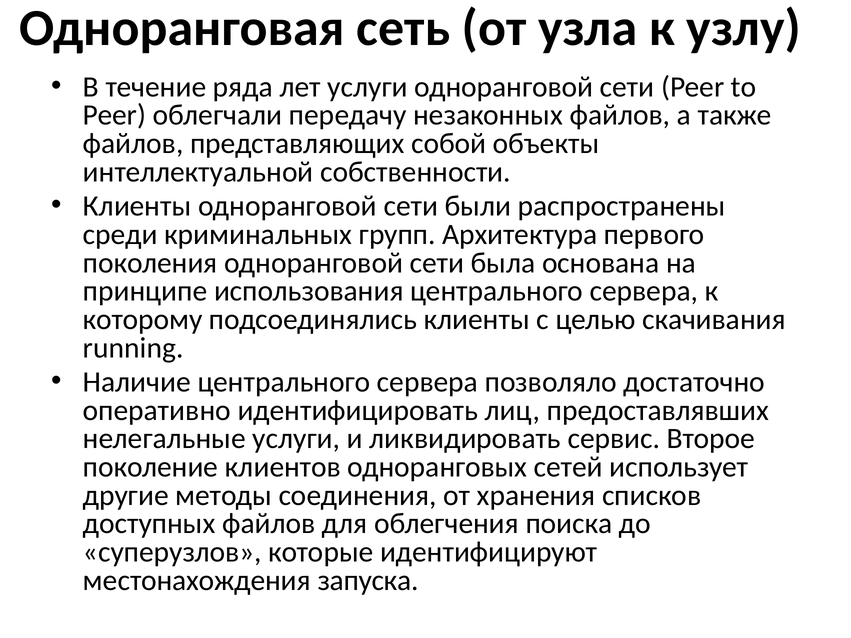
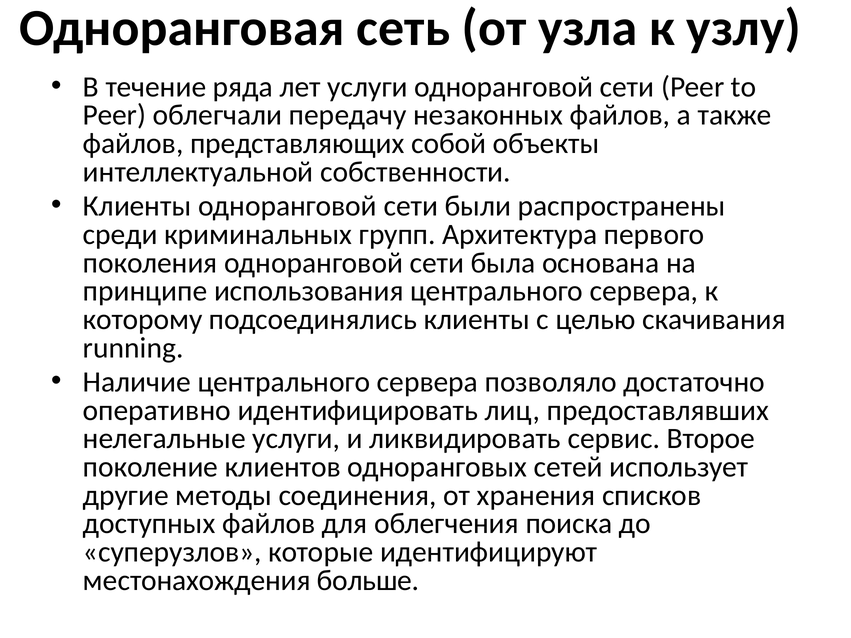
запуска: запуска -> больше (368, 581)
